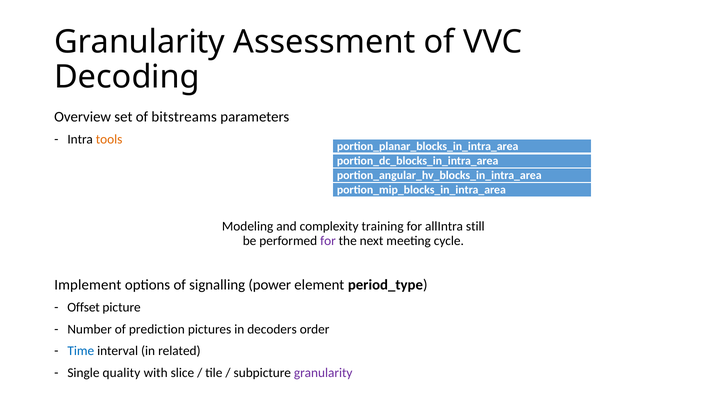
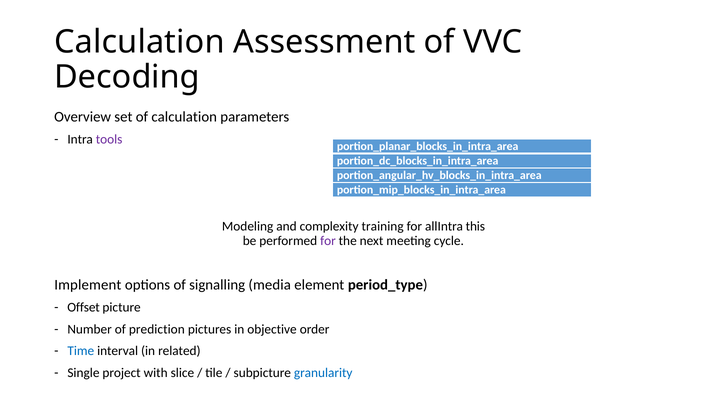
Granularity: Granularity -> Calculation (139, 42)
of bitstreams: bitstreams -> calculation (184, 117)
tools colour: orange -> purple (109, 139)
still: still -> this (475, 227)
power: power -> media (270, 285)
decoders: decoders -> objective (272, 330)
quality: quality -> project (122, 373)
granularity colour: purple -> blue (323, 373)
